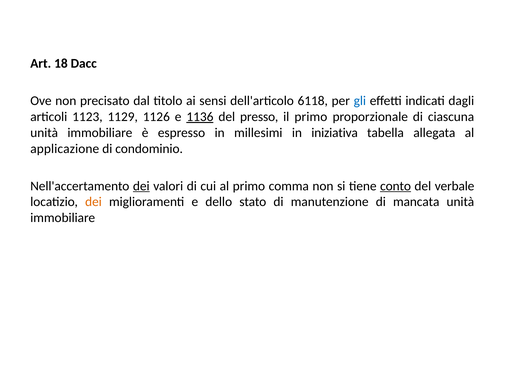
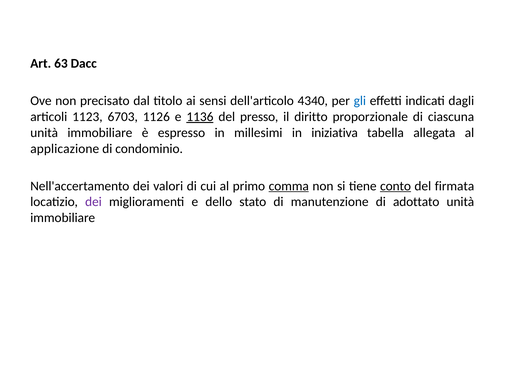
18: 18 -> 63 (61, 63)
6118: 6118 -> 4340 (313, 101)
1129: 1129 -> 6703 (123, 117)
il primo: primo -> diritto (311, 117)
dei underline: present -> none (141, 186)
comma underline: none -> present (289, 186)
verbale: verbale -> firmata (455, 186)
dei colour: orange -> purple (93, 202)
mancata: mancata -> adottato (416, 202)
